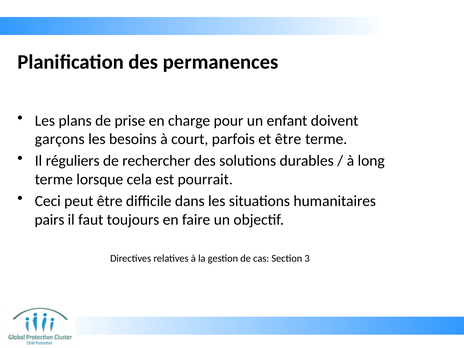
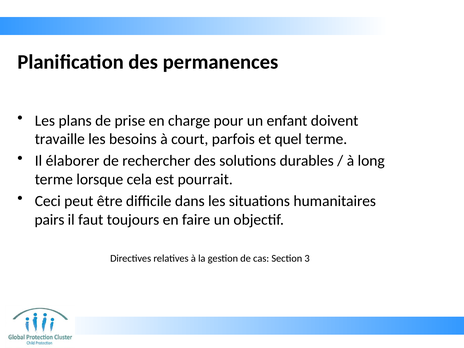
garçons: garçons -> travaille (60, 139)
et être: être -> quel (288, 139)
réguliers: réguliers -> élaborer (73, 161)
